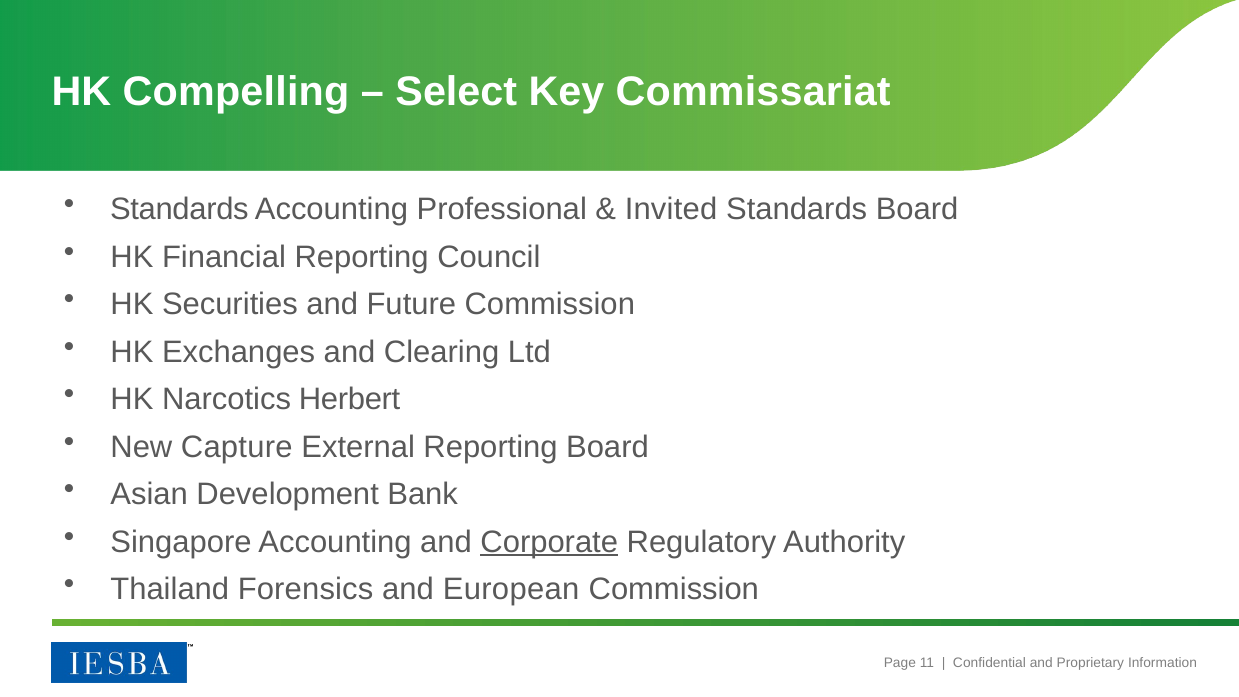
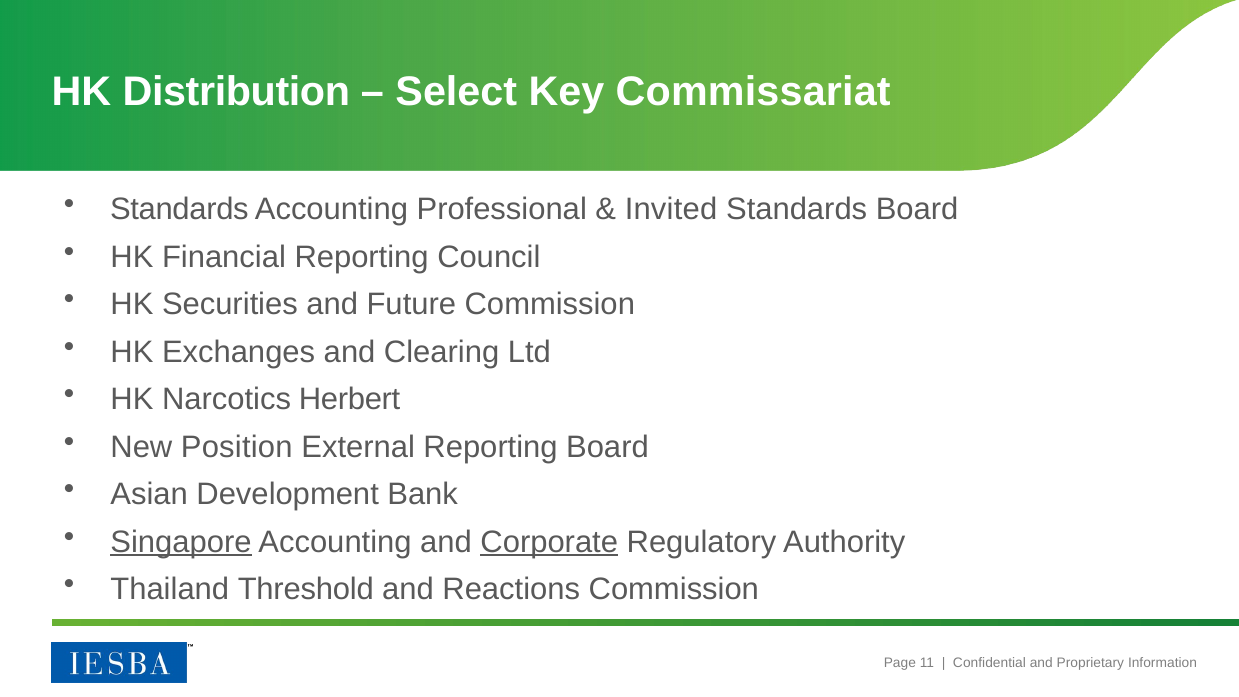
Compelling: Compelling -> Distribution (236, 92)
Capture: Capture -> Position (237, 447)
Singapore underline: none -> present (181, 542)
Forensics: Forensics -> Threshold (306, 589)
European: European -> Reactions (511, 589)
